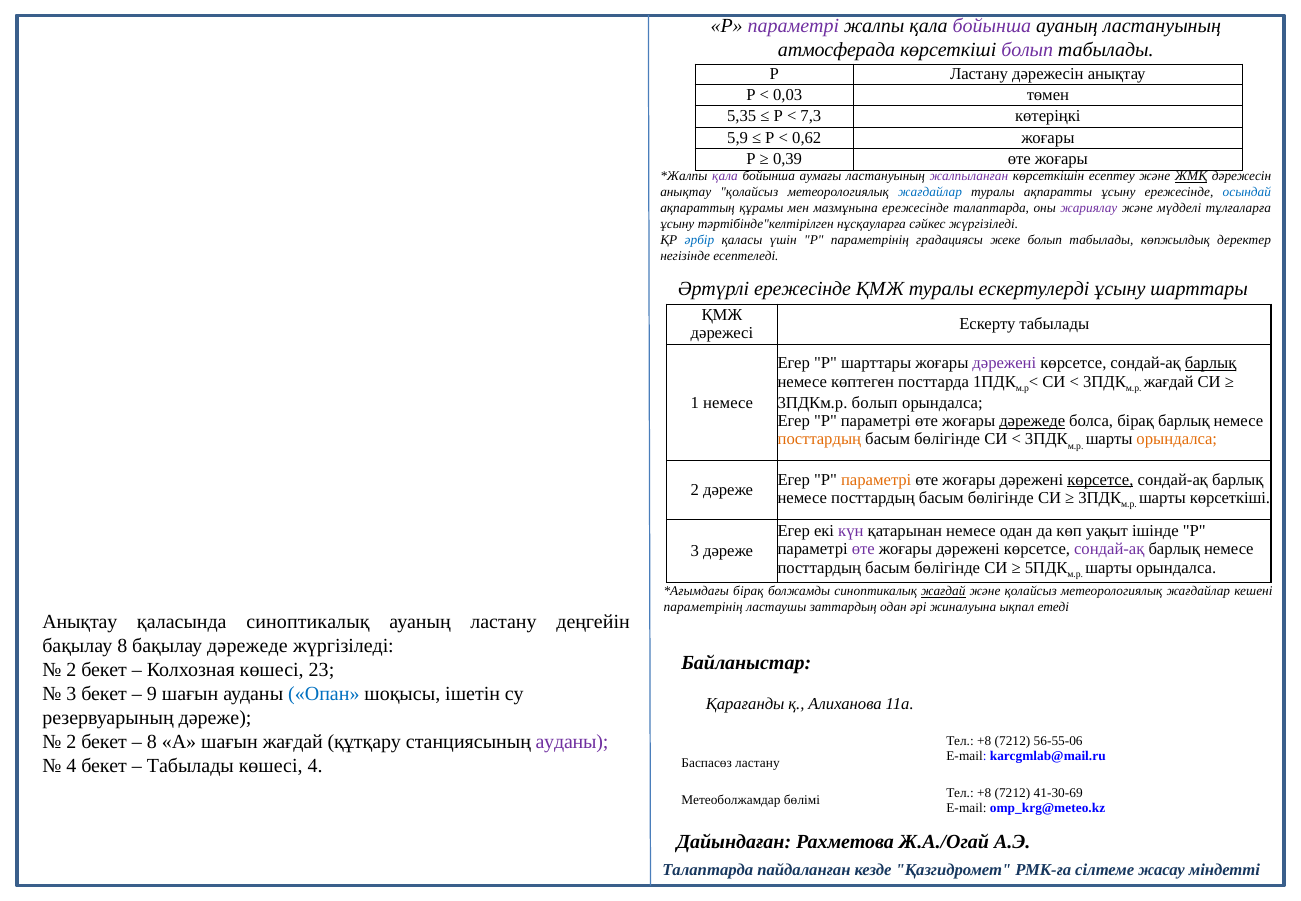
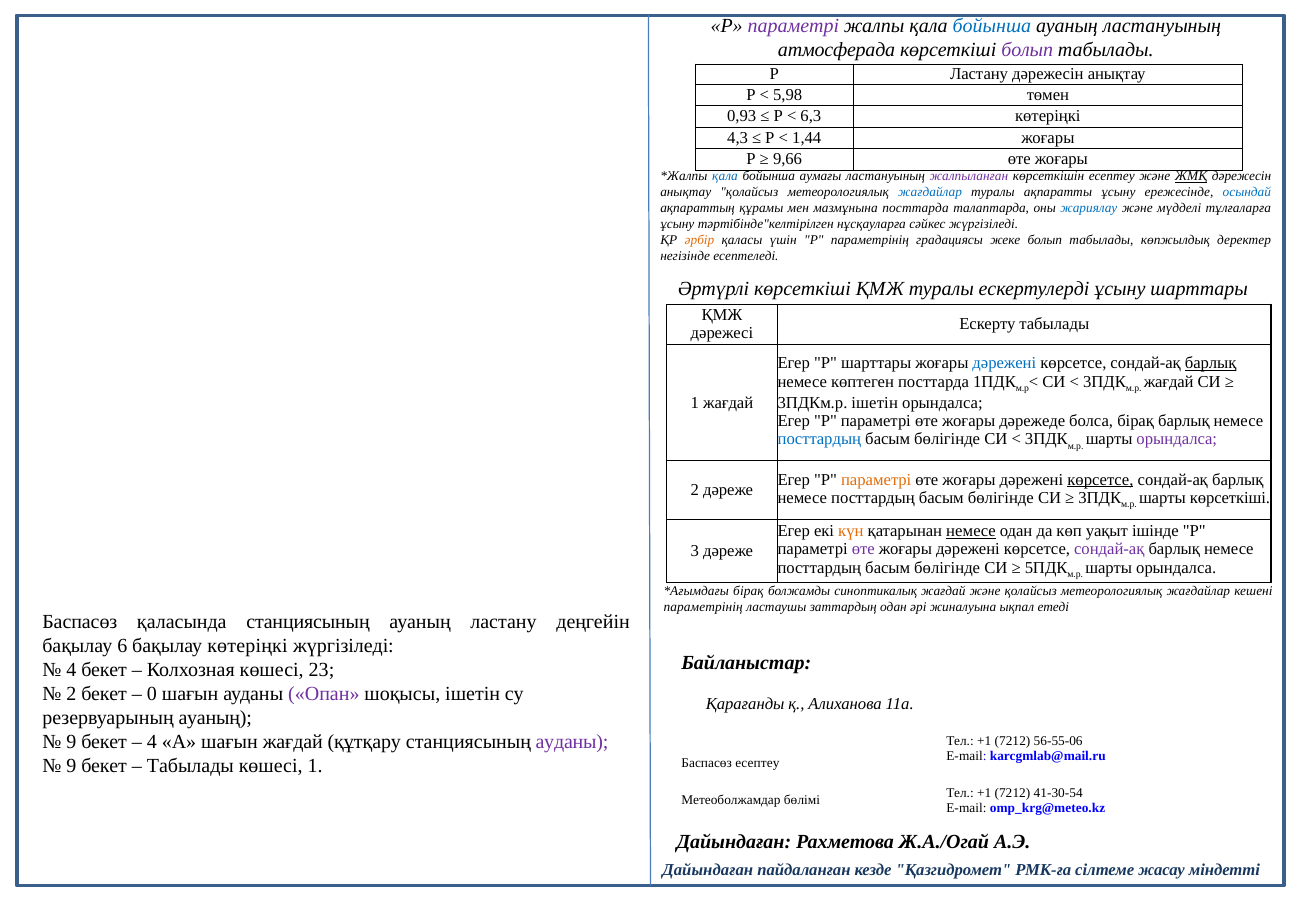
бойынша colour: purple -> blue (992, 26)
0,03: 0,03 -> 5,98 (788, 95)
5,35: 5,35 -> 0,93 (742, 116)
7,3: 7,3 -> 6,3 (811, 116)
5,9: 5,9 -> 4,3 (738, 138)
0,62: 0,62 -> 1,44 (807, 138)
0,39: 0,39 -> 9,66 (788, 159)
қала colour: purple -> blue (725, 176)
мазмұнына ережесінде: ережесінде -> посттарда (916, 208)
жариялау colour: purple -> blue (1089, 208)
әрбір colour: blue -> orange (699, 240)
Әртүрлі ережесінде: ережесінде -> көрсеткіші (802, 289)
дәрежені colour: purple -> blue (1004, 363)
1 немесе: немесе -> жағдай (728, 402)
3ПДКм.р болып: болып -> ішетін (875, 402)
дәрежеде underline: present -> none (1032, 421)
посттардың colour: orange -> blue (819, 439)
орындалса colour: orange -> purple (1177, 439)
күн colour: purple -> orange (851, 531)
немесе underline: none -> present (971, 531)
жағдай underline: present -> none (943, 591)
Анықтау: Анықтау -> Баспасөз (80, 622)
қаласында синоптикалық: синоптикалық -> станциясының (308, 622)
бақылау 8: 8 -> 6 (122, 646)
бақылау дәрежеде: дәрежеде -> көтеріңкі (247, 646)
2: 2 -> 4 (71, 670)
3: 3 -> 2 (71, 694)
9: 9 -> 0 (152, 694)
Опан colour: blue -> purple (324, 694)
резервуарының дәреже: дәреже -> ауаның (215, 718)
2: 2 -> 9 (71, 742)
8: 8 -> 4 (152, 742)
+8: +8 -> +1 (984, 741)
4: 4 -> 9 (71, 766)
көшесі 4: 4 -> 1 (315, 766)
Баспасөз ластану: ластану -> есептеу (757, 763)
+8: +8 -> +1 (984, 793)
41-30-69: 41-30-69 -> 41-30-54 (1058, 793)
Талаптарда: Талаптарда -> Дайындаған (708, 870)
